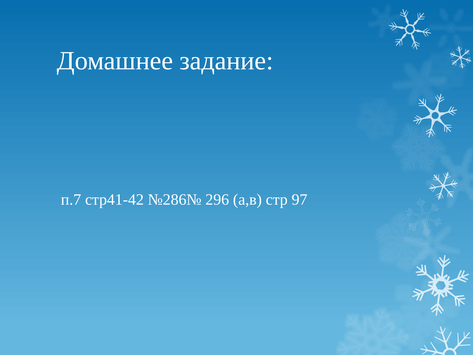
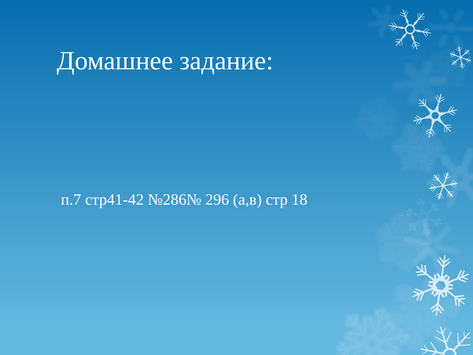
97: 97 -> 18 (300, 199)
